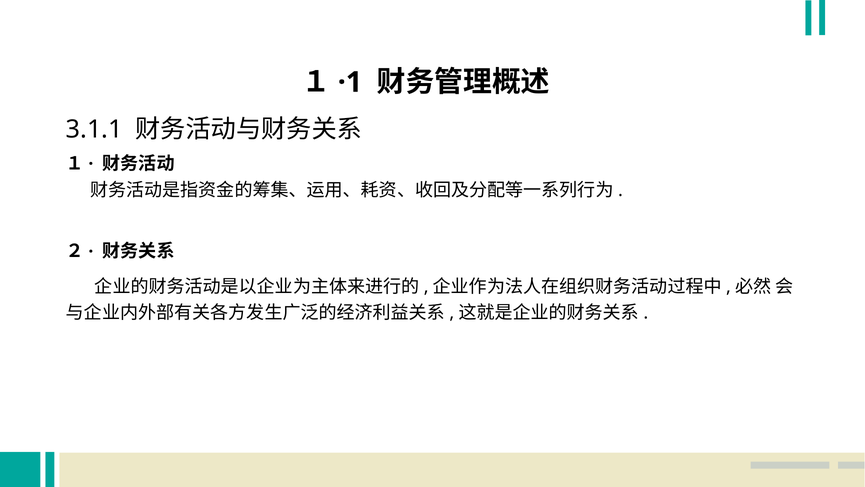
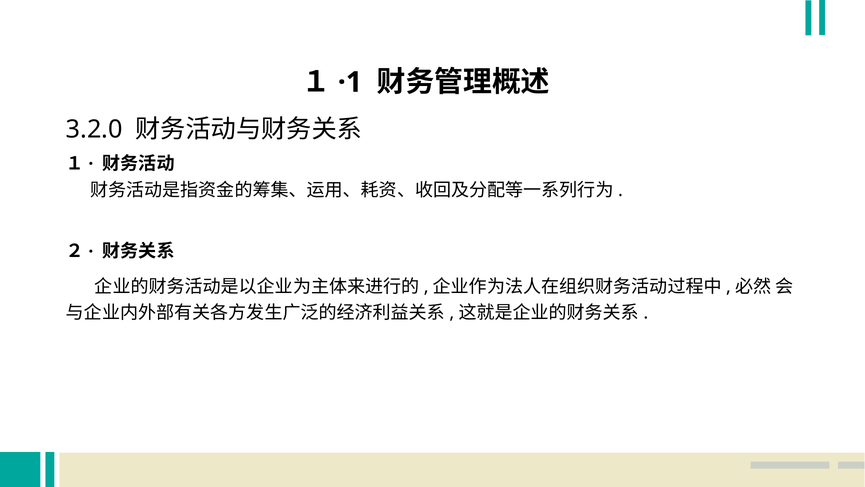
3.1.1: 3.1.1 -> 3.2.0 (94, 129)
